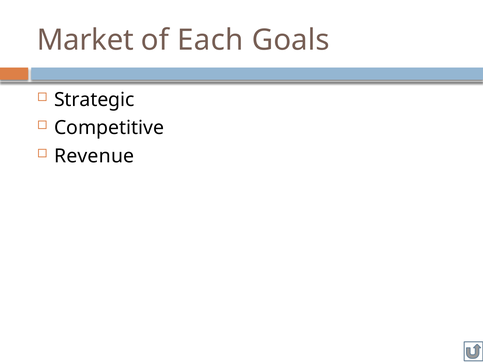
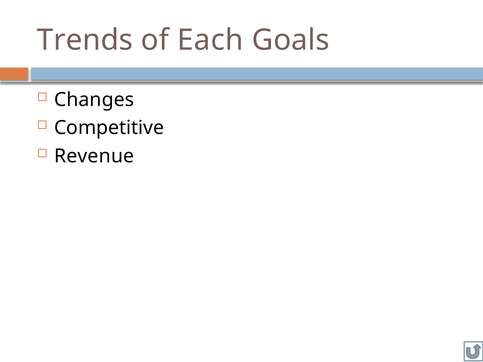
Market: Market -> Trends (85, 40)
Strategic: Strategic -> Changes (94, 100)
